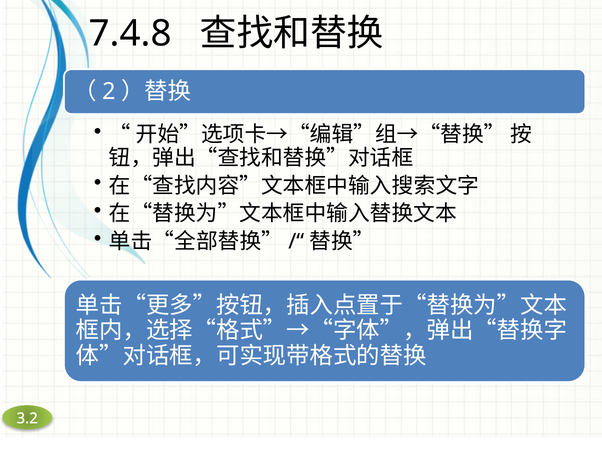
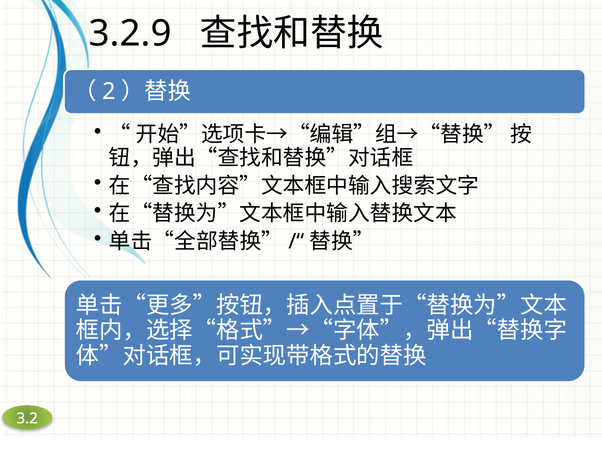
7.4.8: 7.4.8 -> 3.2.9 (130, 34)
